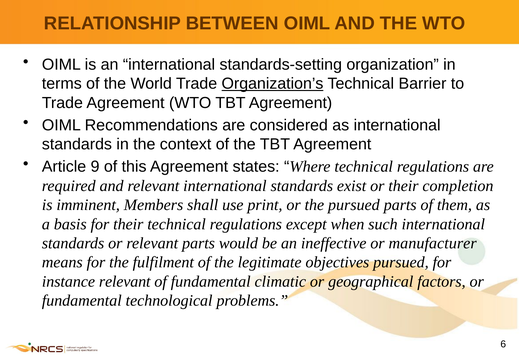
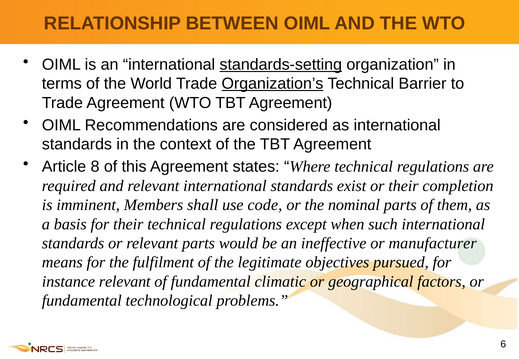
standards-setting underline: none -> present (281, 65)
9: 9 -> 8 (95, 167)
print: print -> code (265, 205)
the pursued: pursued -> nominal (354, 205)
